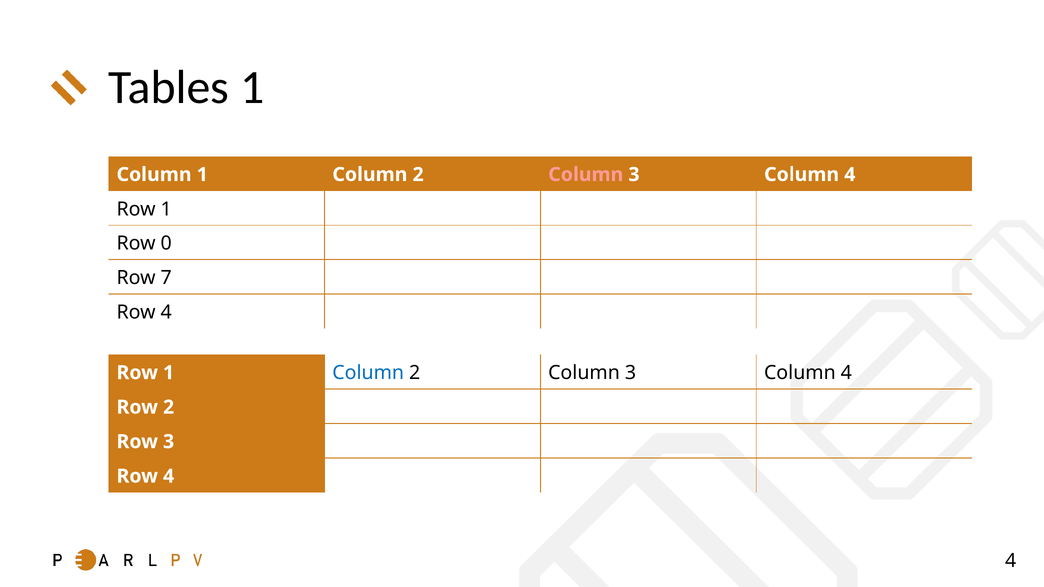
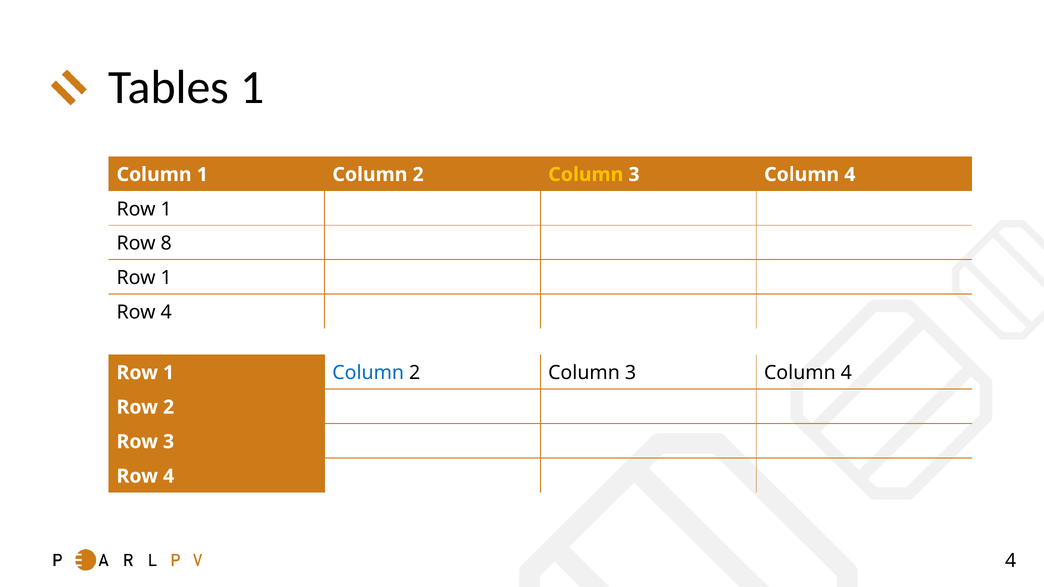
Column colour: pink -> yellow (586, 175)
0: 0 -> 8 (166, 244)
7: 7 -> 1 (166, 278)
